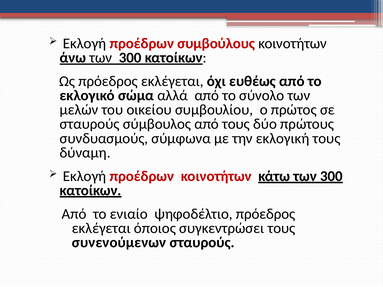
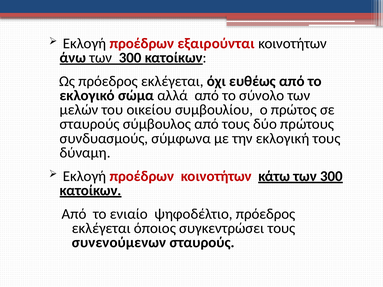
συμβούλους: συμβούλους -> εξαιρούνται (216, 43)
